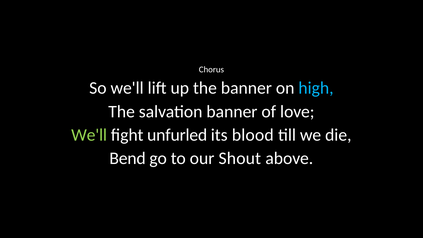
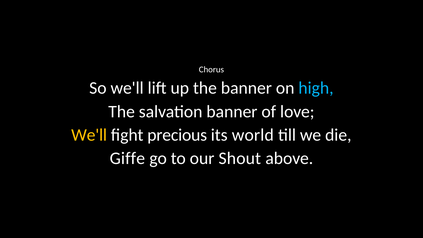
We'll colour: light green -> yellow (89, 135)
unfurled: unfurled -> precious (177, 135)
blood: blood -> world (253, 135)
Bend: Bend -> Giffe (127, 158)
